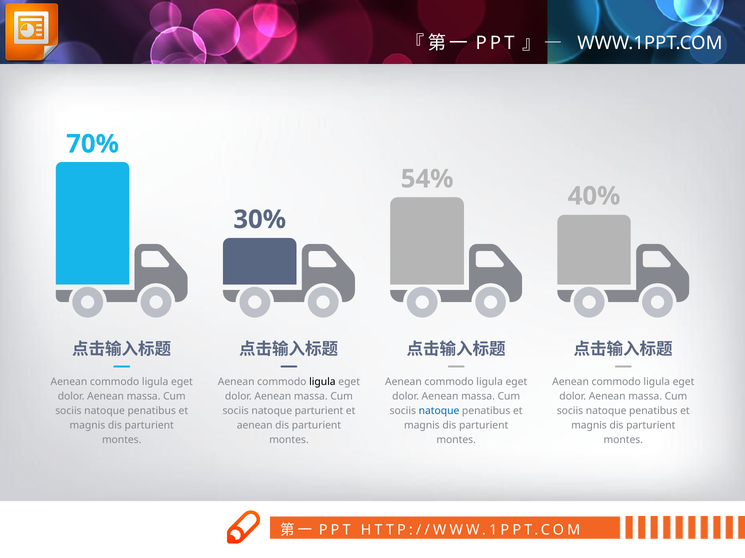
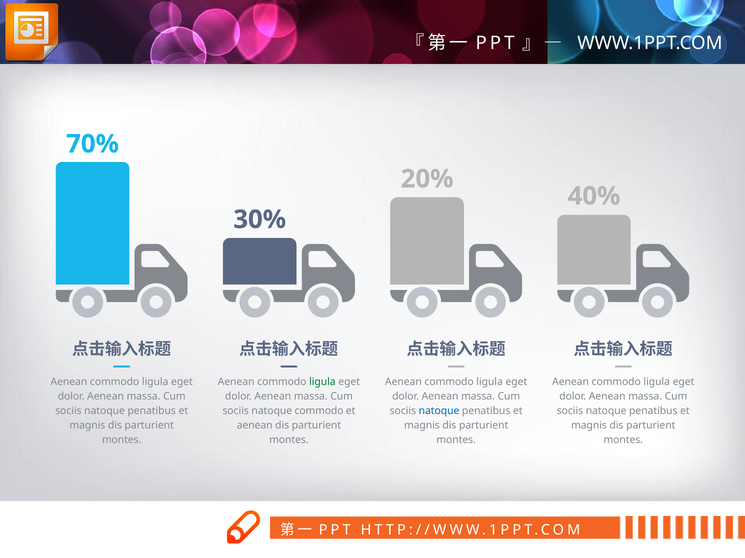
54%: 54% -> 20% (427, 179)
ligula colour: black -> green (322, 382)
natoque parturient: parturient -> commodo (319, 411)
